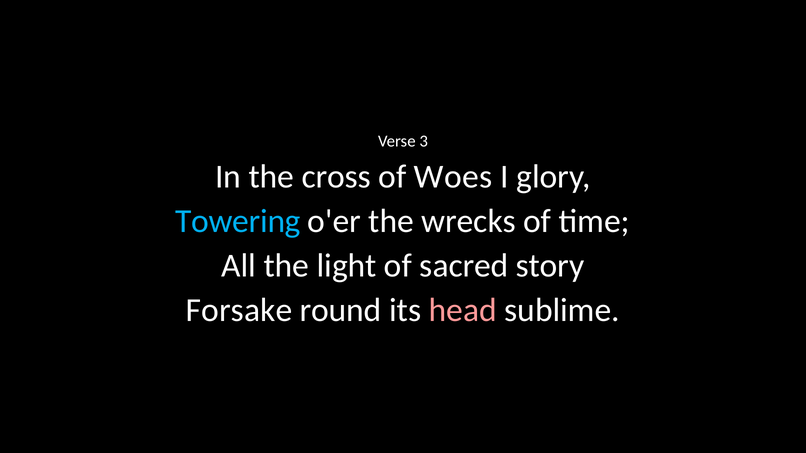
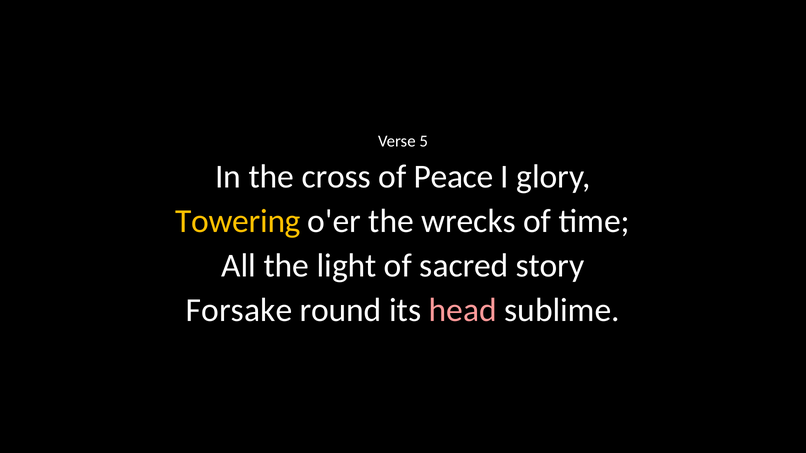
3: 3 -> 5 (424, 141)
Woes: Woes -> Peace (453, 177)
Towering colour: light blue -> yellow (238, 221)
